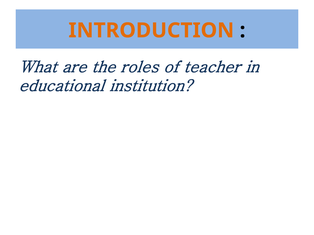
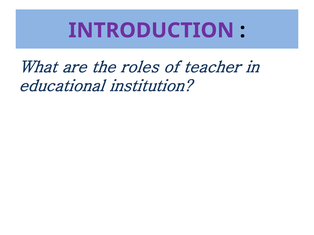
INTRODUCTION colour: orange -> purple (151, 31)
